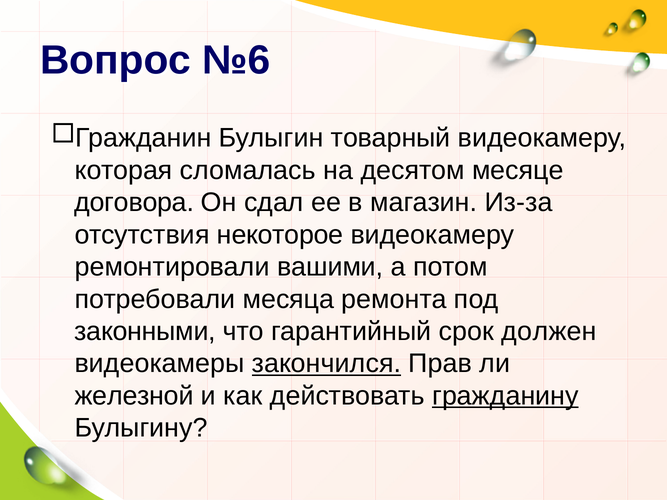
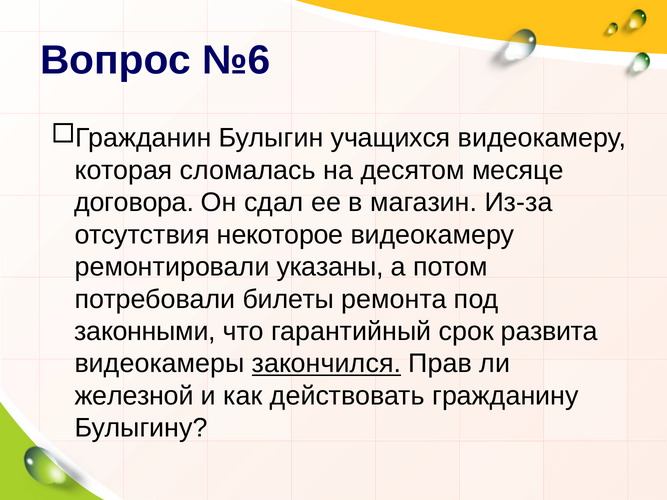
товарный: товарный -> учащихся (391, 138)
вашими: вашими -> указаны (330, 267)
месяца: месяца -> билеты (288, 299)
должен: должен -> развита (549, 332)
гражданину underline: present -> none (505, 396)
